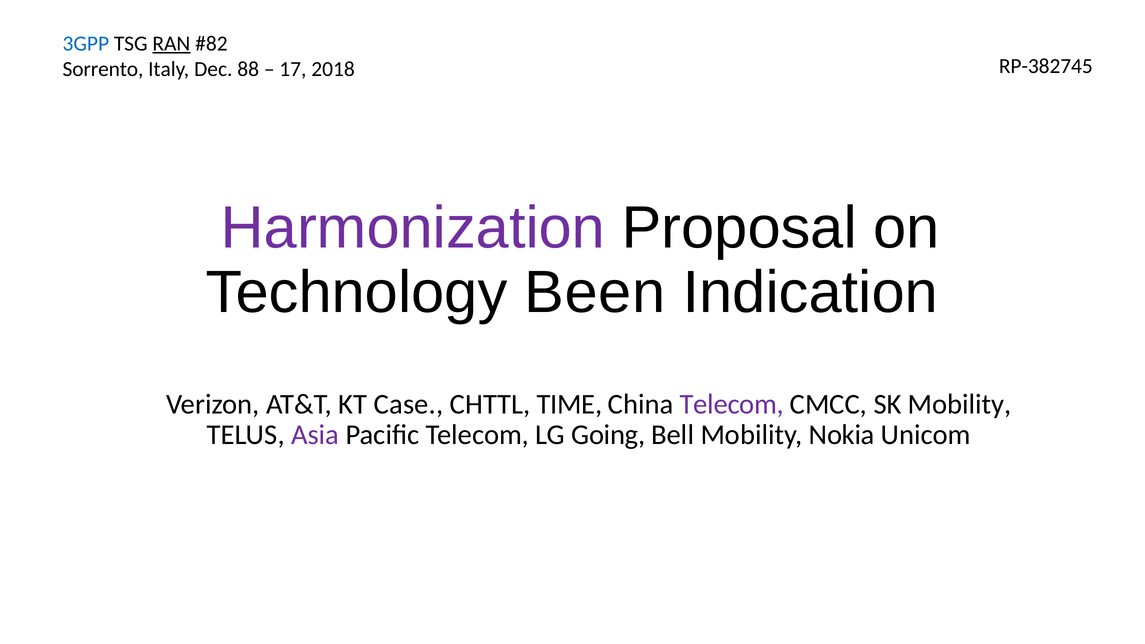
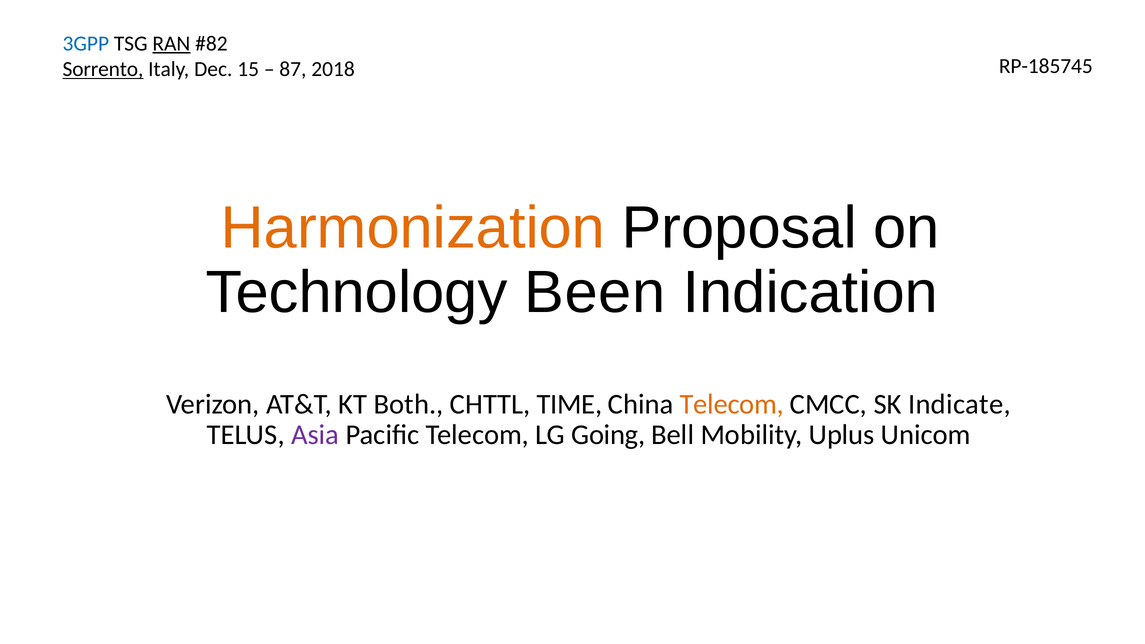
Sorrento underline: none -> present (103, 69)
88: 88 -> 15 (248, 69)
17: 17 -> 87 (293, 69)
RP-382745: RP-382745 -> RP-185745 (1046, 66)
Harmonization colour: purple -> orange (413, 228)
Case: Case -> Both (409, 404)
Telecom colour: purple -> orange (732, 404)
SK Mobility: Mobility -> Indicate (959, 404)
Nokia: Nokia -> Uplus (842, 435)
